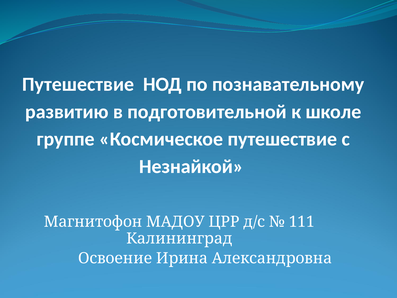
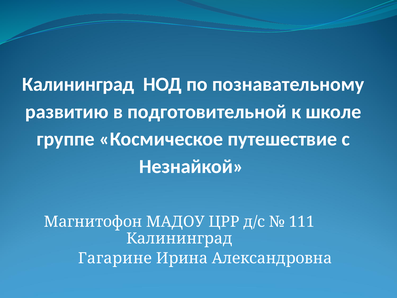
Путешествие: Путешествие -> Калининград (78, 84)
Освоение: Освоение -> Гагарине (115, 258)
